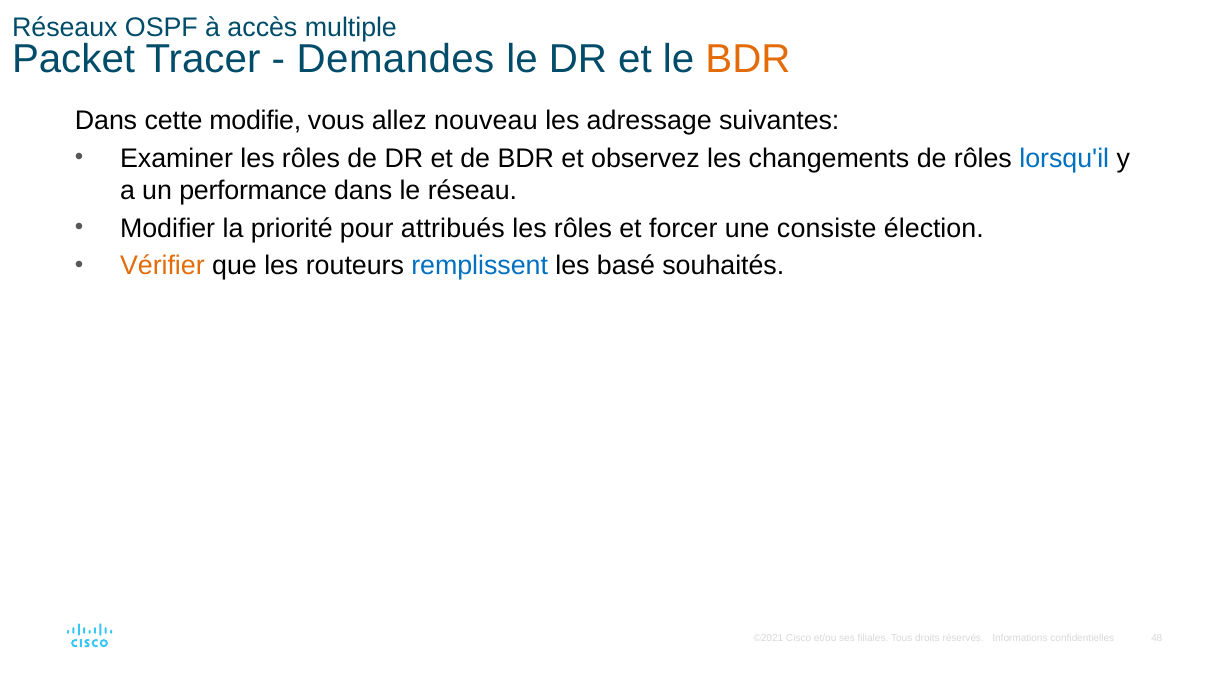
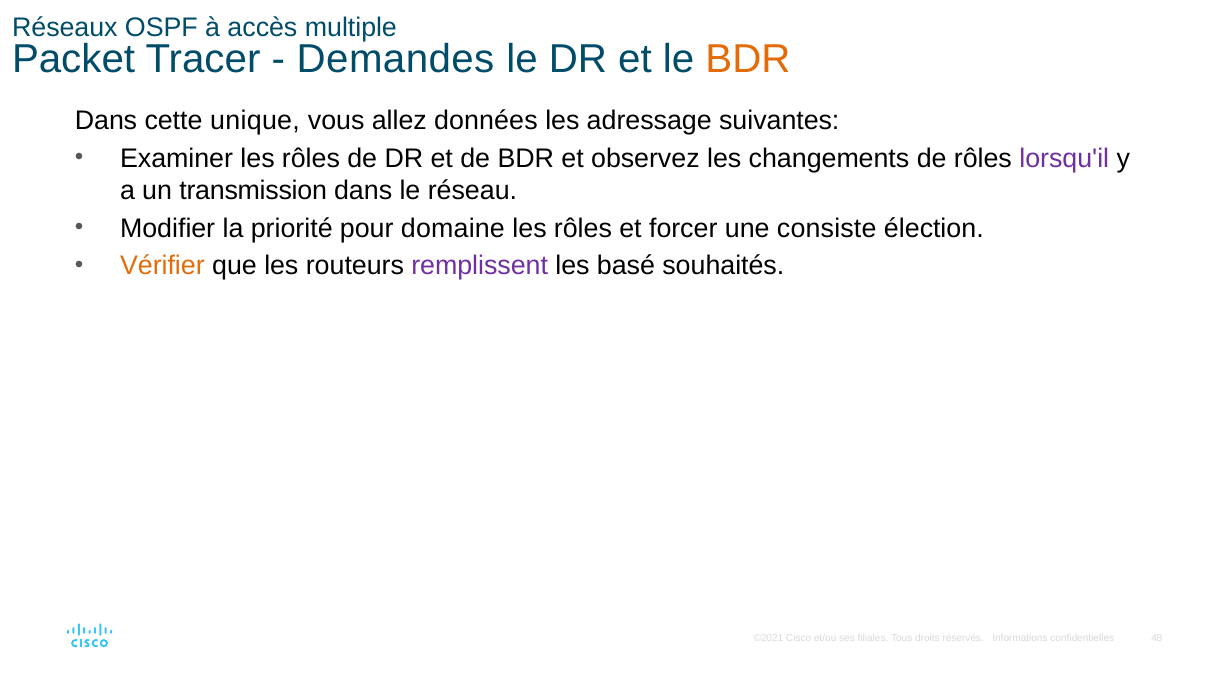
modifie: modifie -> unique (255, 121)
nouveau: nouveau -> données (486, 121)
lorsqu'il colour: blue -> purple (1064, 158)
performance: performance -> transmission (253, 190)
attribués: attribués -> domaine (453, 228)
remplissent colour: blue -> purple (480, 266)
